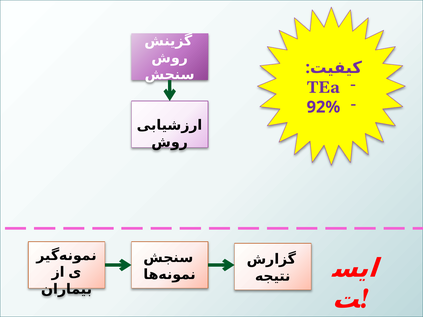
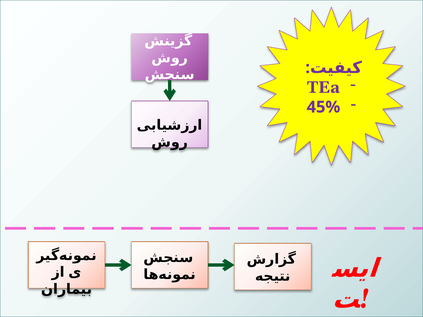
92%: 92% -> 45% (323, 107)
